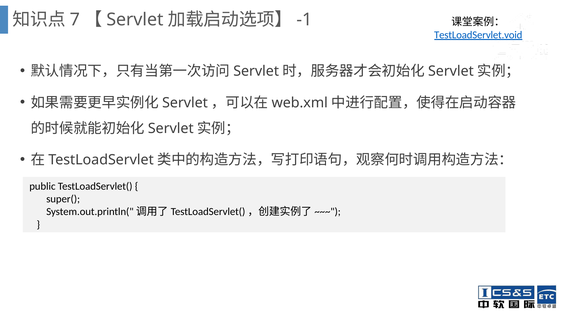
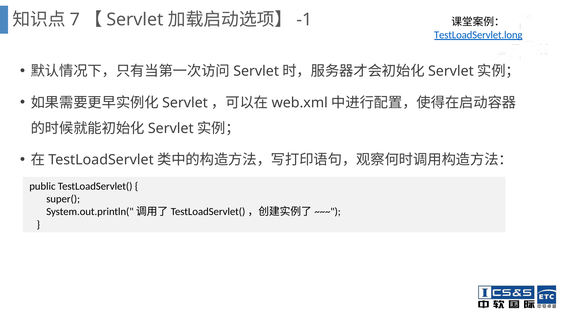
TestLoadServlet.void: TestLoadServlet.void -> TestLoadServlet.long (478, 35)
